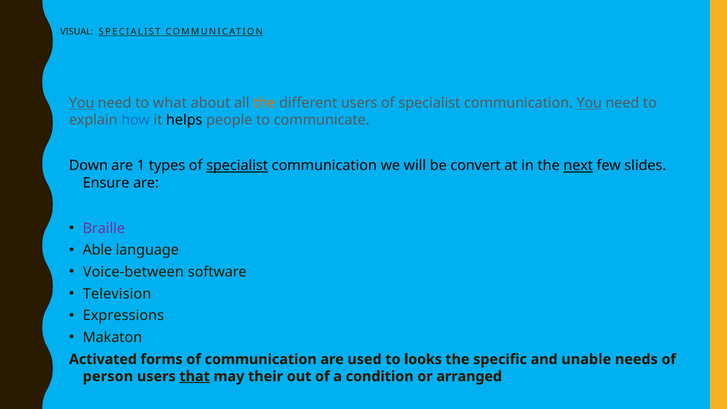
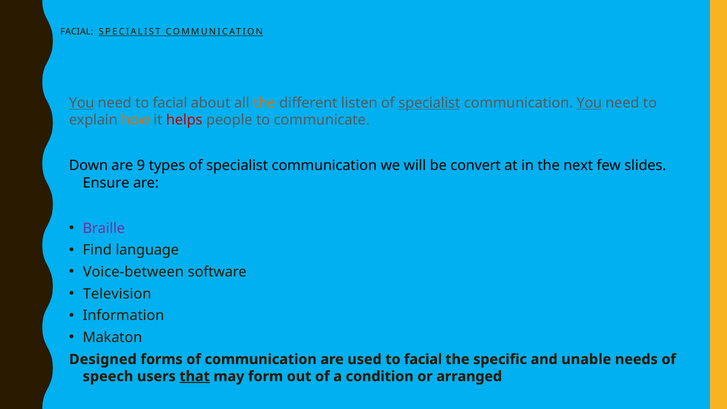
VISUAL: VISUAL -> FACIAL (77, 32)
need to what: what -> facial (170, 103)
different users: users -> listen (359, 103)
specialist underline: none -> present (429, 103)
how colour: blue -> orange (136, 120)
helps colour: black -> red (184, 120)
1: 1 -> 9 (141, 166)
specialist underline: present -> none (237, 166)
next underline: present -> none (578, 166)
Able: Able -> Find (97, 250)
Expressions: Expressions -> Information (123, 316)
Activated: Activated -> Designed (103, 359)
used to looks: looks -> facial (423, 359)
person: person -> speech (108, 376)
their: their -> form (266, 376)
